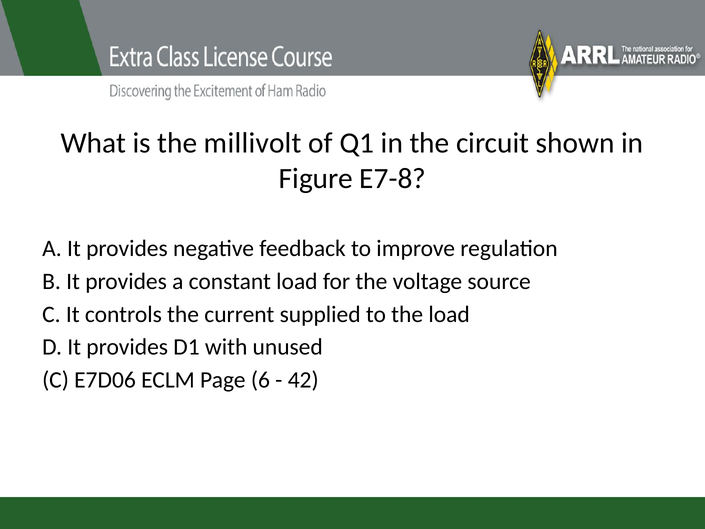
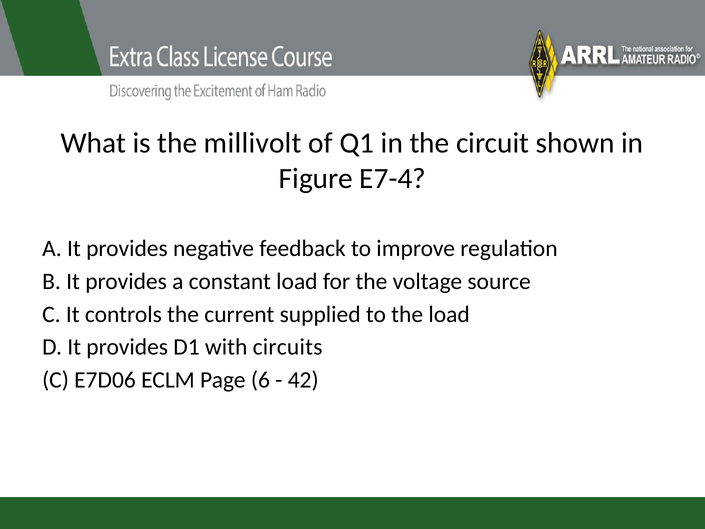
E7-8: E7-8 -> E7-4 (393, 178)
unused: unused -> circuits (288, 347)
